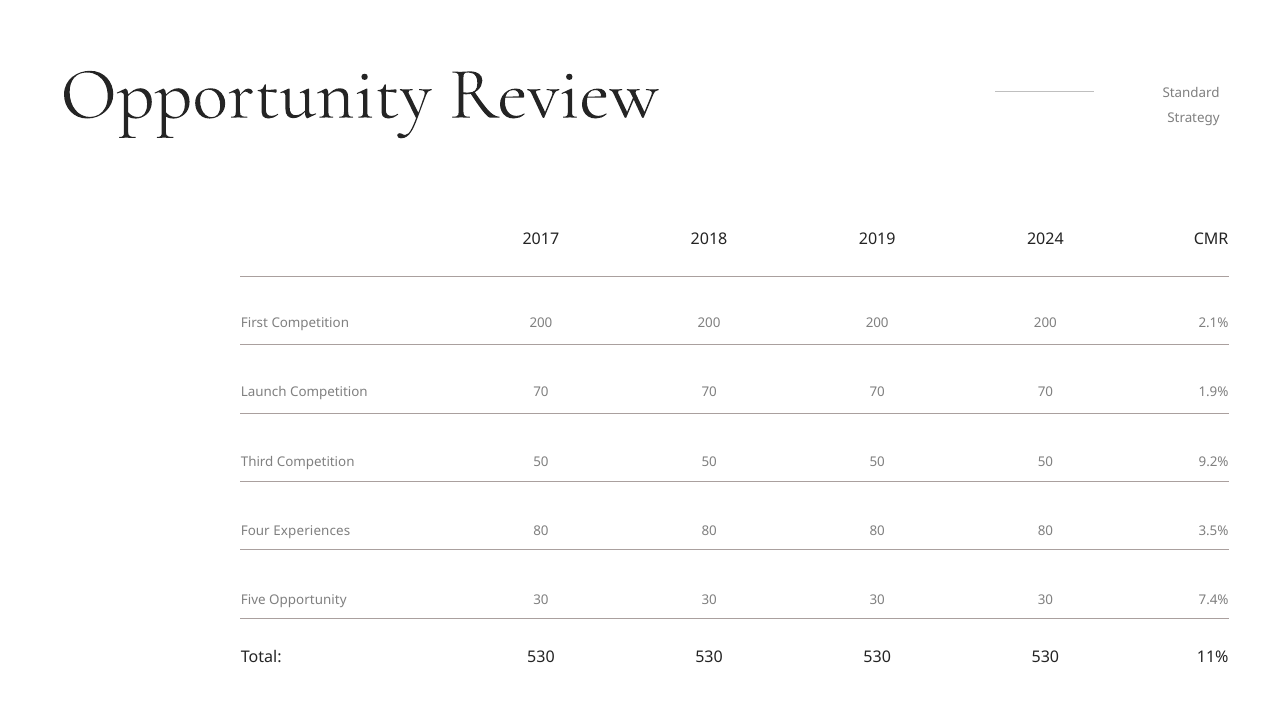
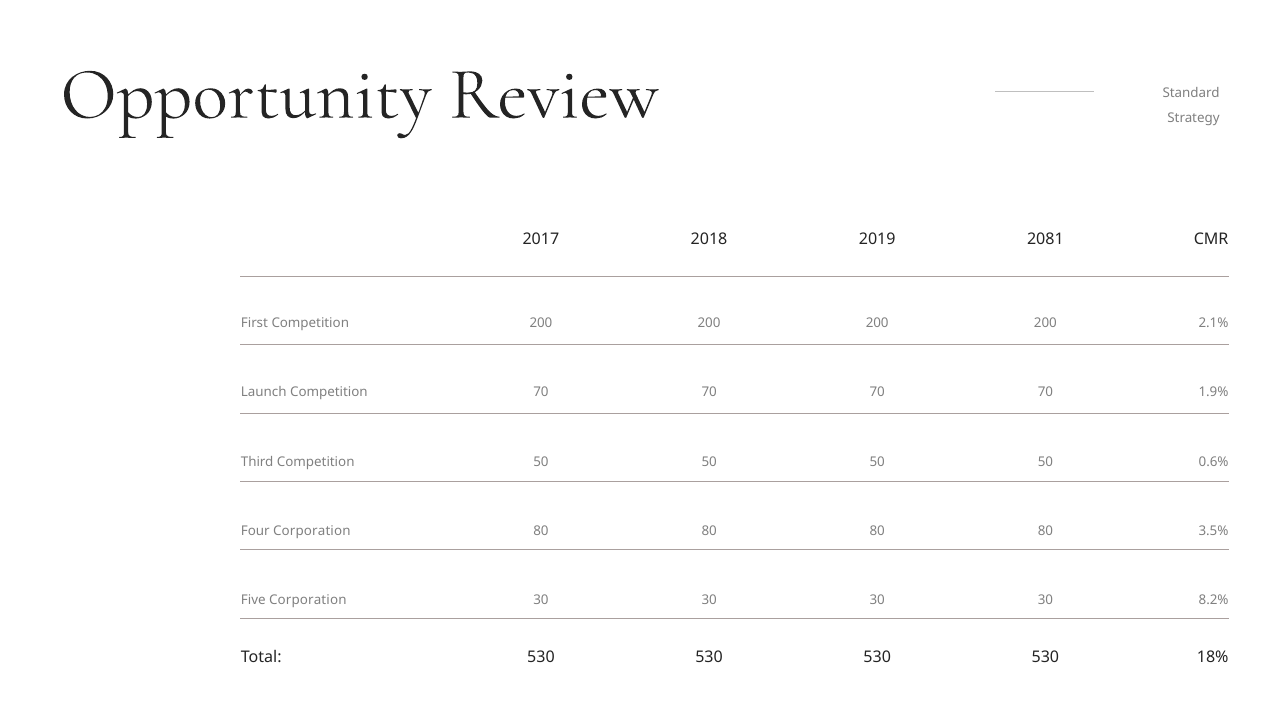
2024: 2024 -> 2081 (1045, 239)
9.2%: 9.2% -> 0.6% (1214, 462)
Four Experiences: Experiences -> Corporation (312, 531)
Five Opportunity: Opportunity -> Corporation (308, 600)
7.4%: 7.4% -> 8.2% (1214, 600)
11%: 11% -> 18% (1213, 658)
